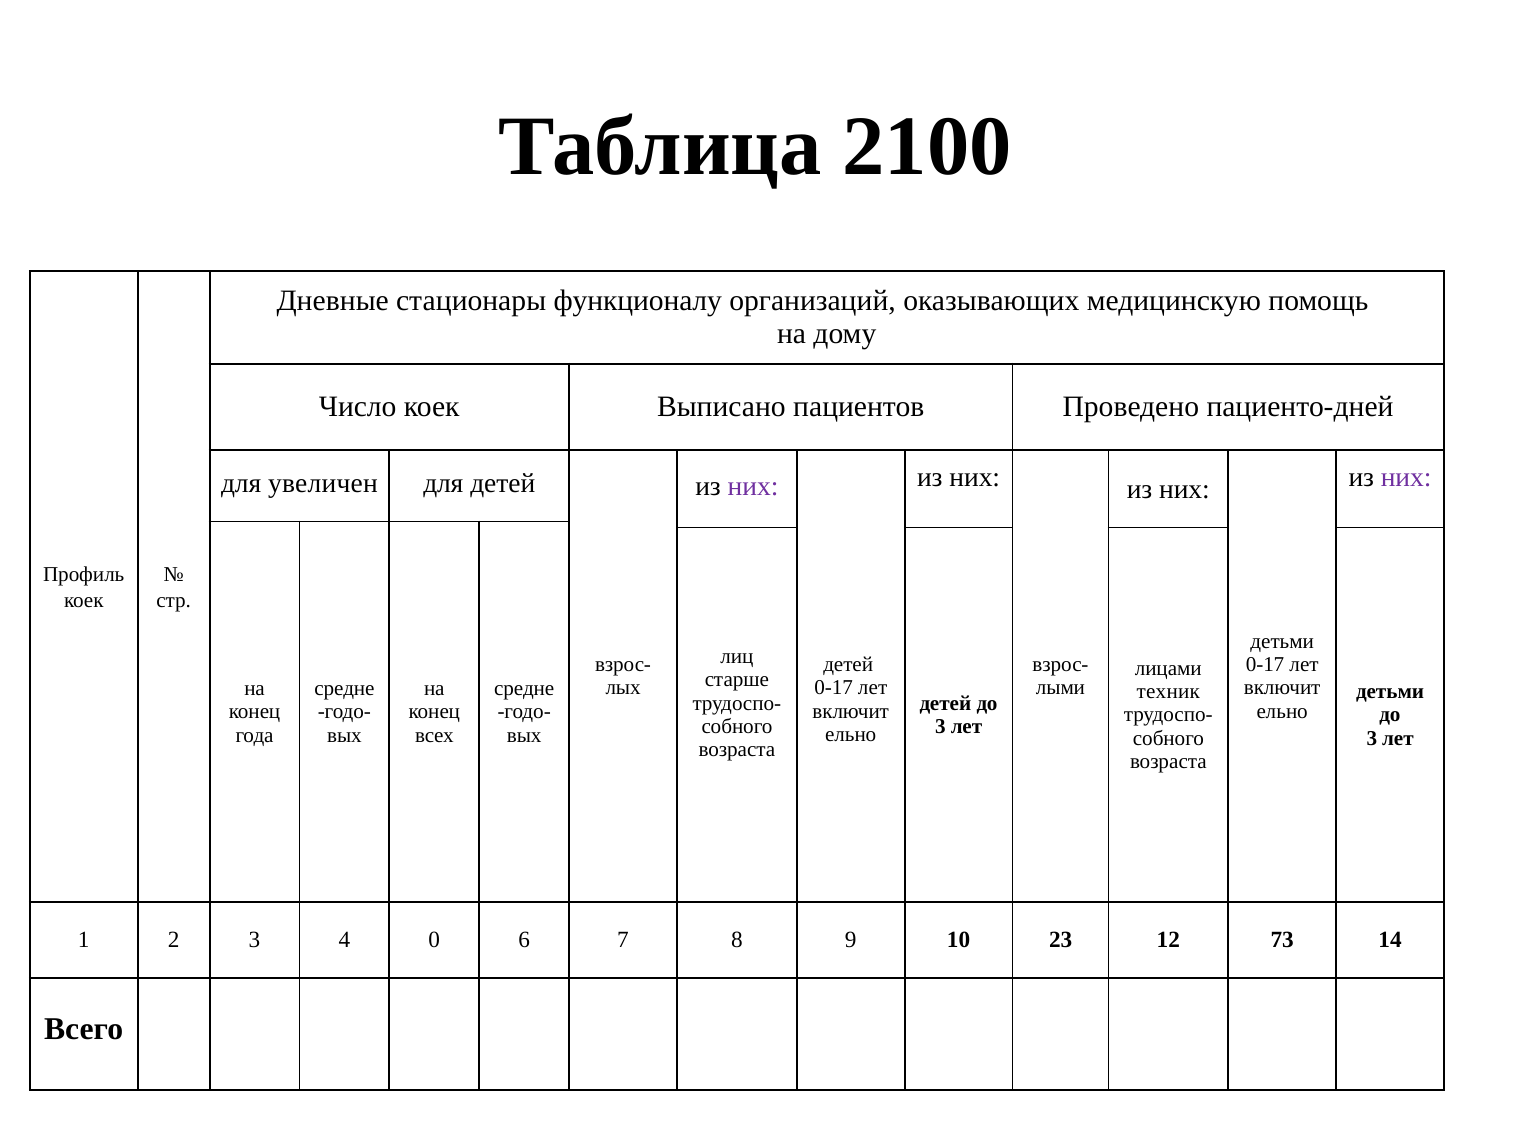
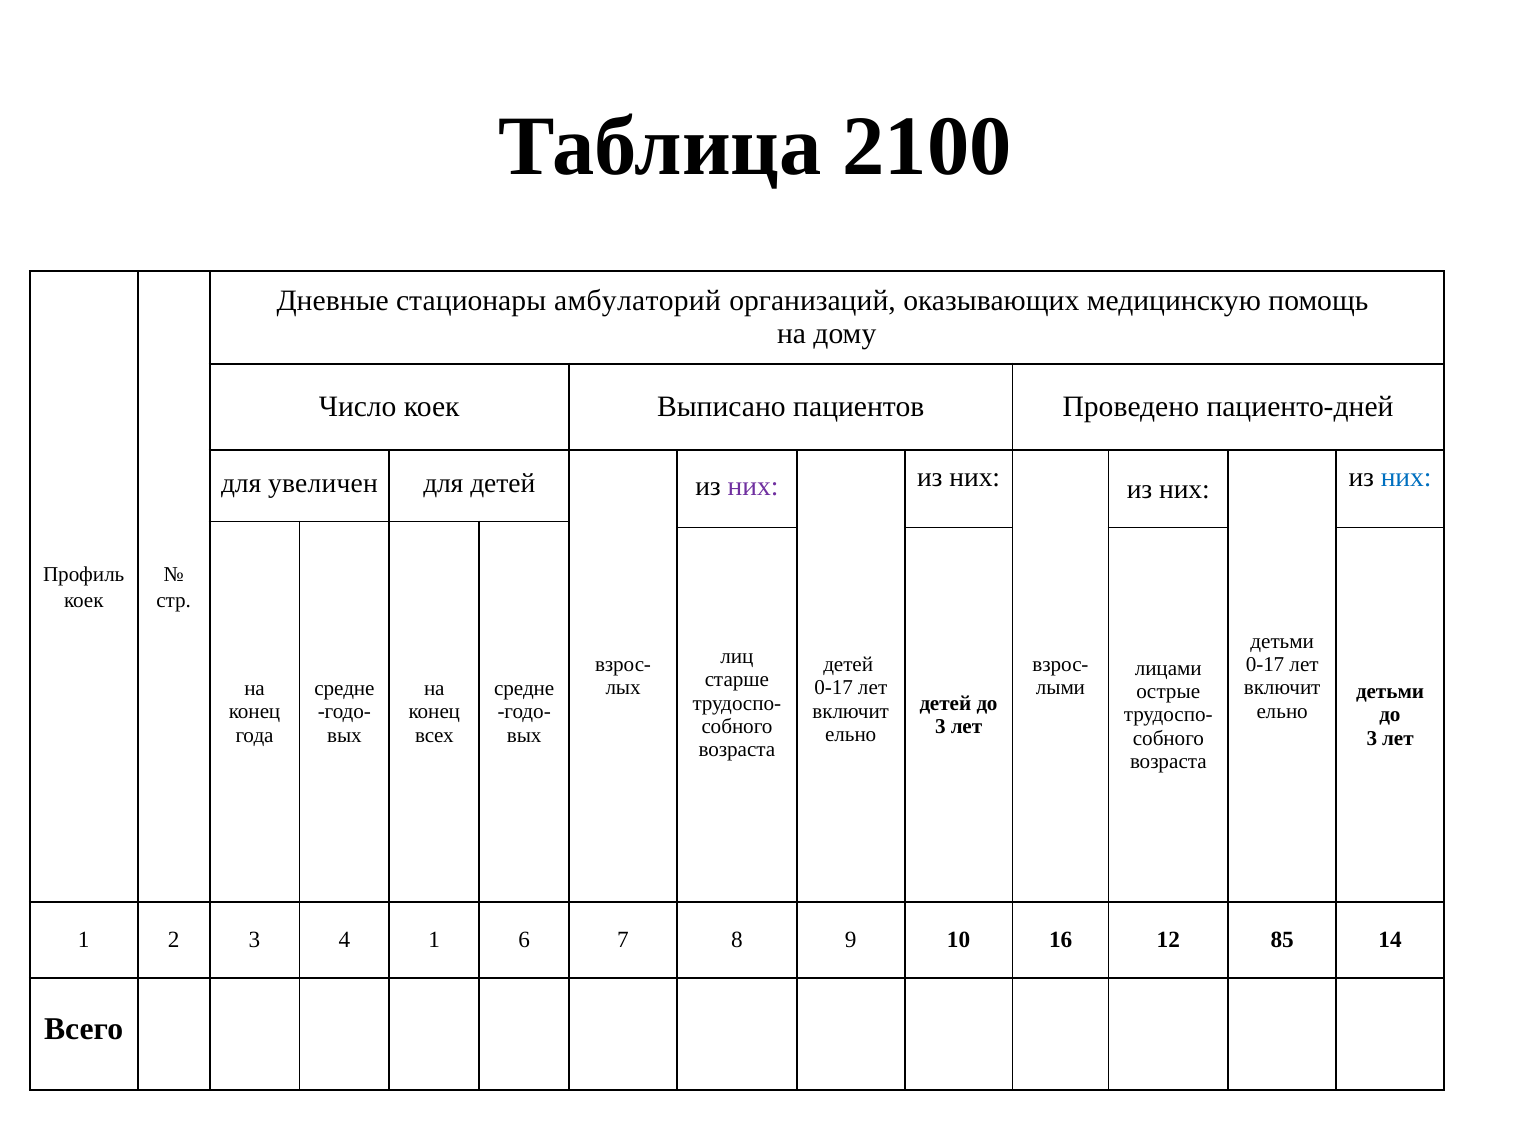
функционалу: функционалу -> амбулаторий (638, 301)
них colour: purple -> blue (1406, 478)
техник: техник -> острые (1168, 692)
4 0: 0 -> 1 (434, 940)
23: 23 -> 16 (1061, 940)
73: 73 -> 85 (1282, 940)
